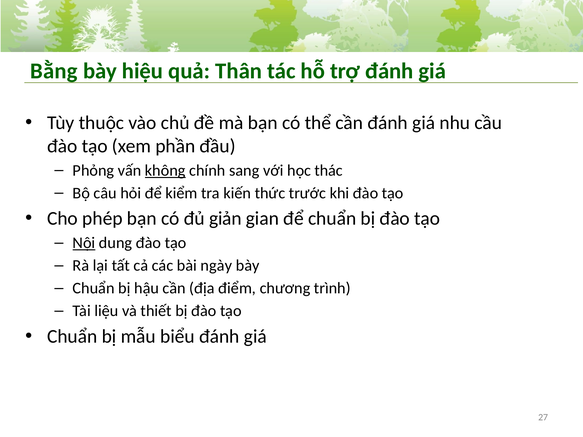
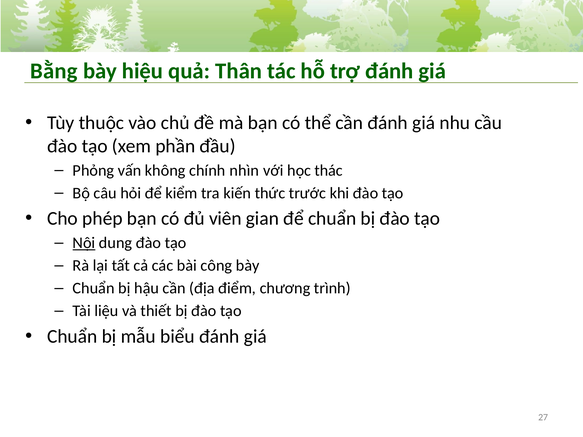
không underline: present -> none (165, 171)
sang: sang -> nhìn (244, 171)
giản: giản -> viên (225, 219)
ngày: ngày -> công (216, 266)
